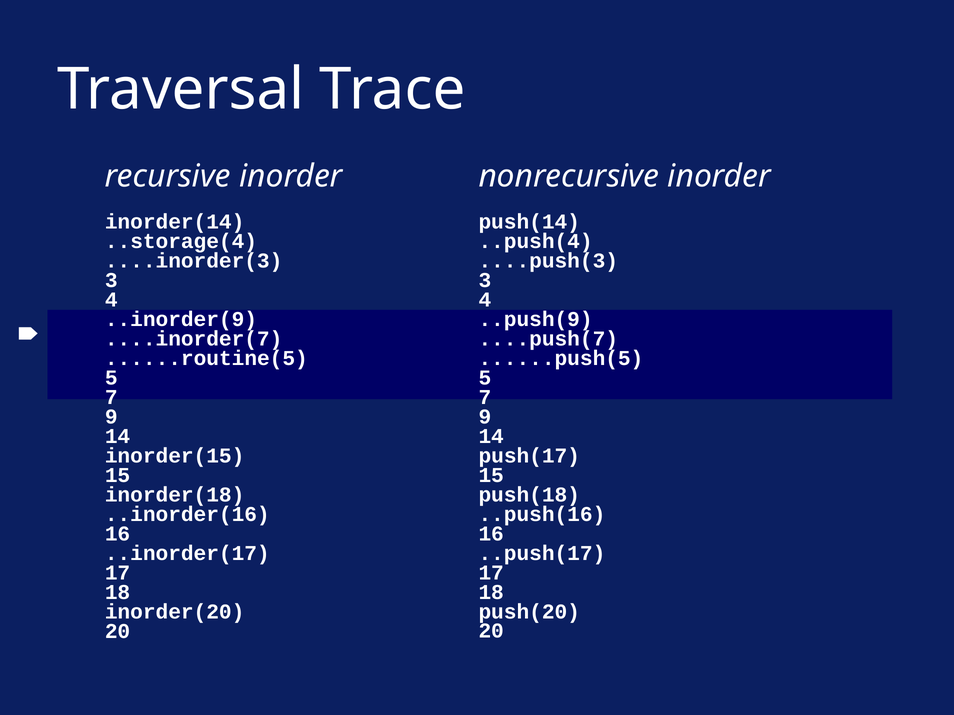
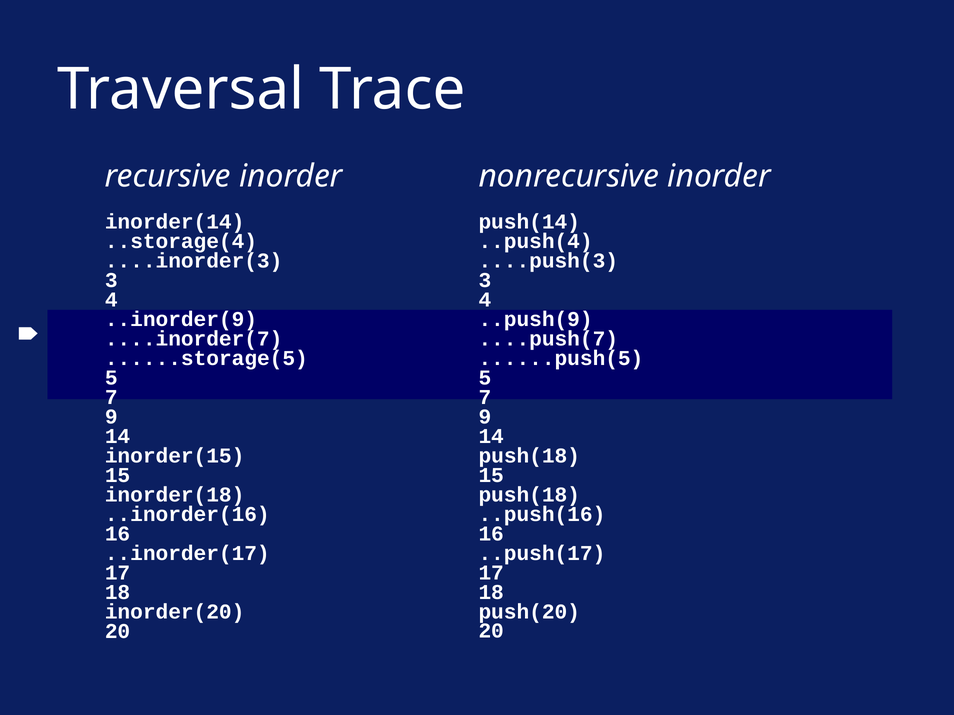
......routine(5: ......routine(5 -> ......storage(5 (206, 359)
push(17: push(17 -> push(18 (529, 456)
